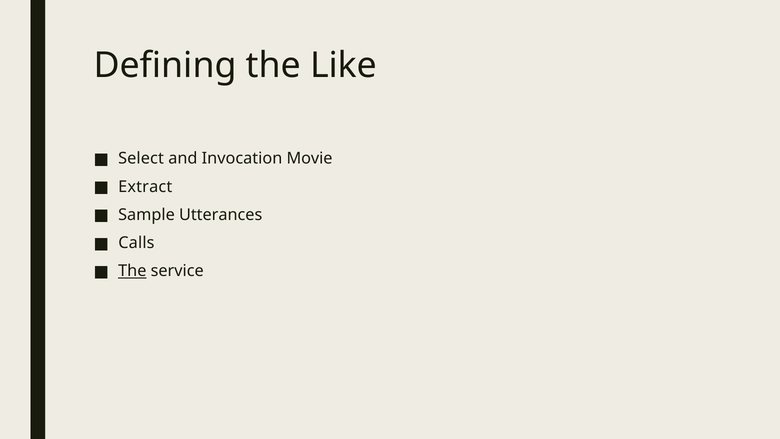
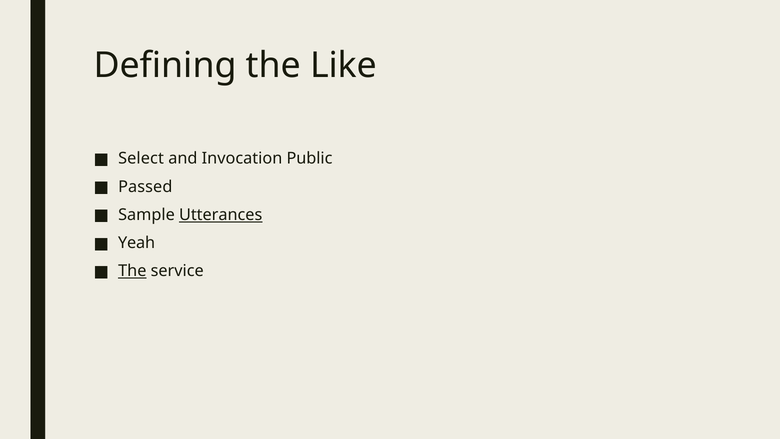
Movie: Movie -> Public (309, 158)
Extract: Extract -> Passed (145, 187)
Utterances underline: none -> present (221, 215)
Calls: Calls -> Yeah (137, 243)
